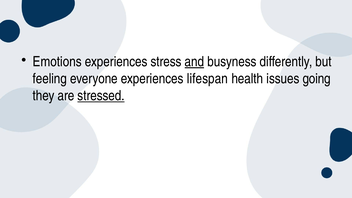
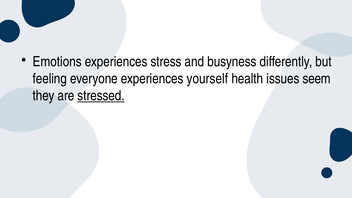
and underline: present -> none (194, 62)
lifespan: lifespan -> yourself (207, 79)
going: going -> seem (317, 79)
